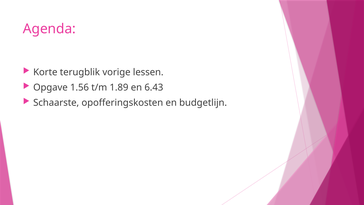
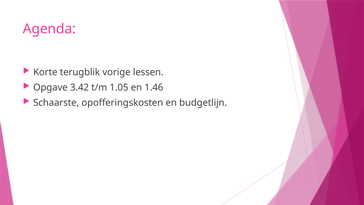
1.56: 1.56 -> 3.42 (80, 87)
1.89: 1.89 -> 1.05 (119, 87)
6.43: 6.43 -> 1.46 (154, 87)
